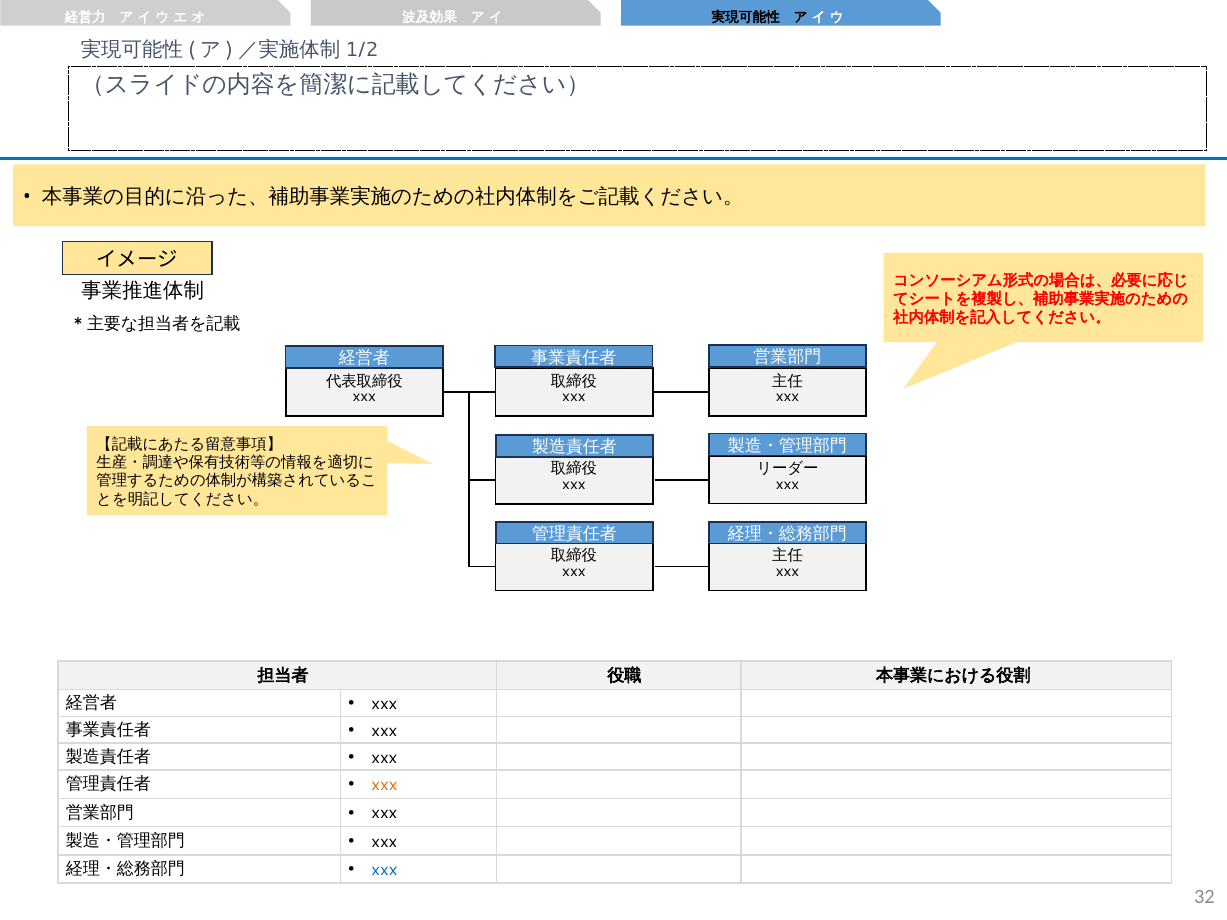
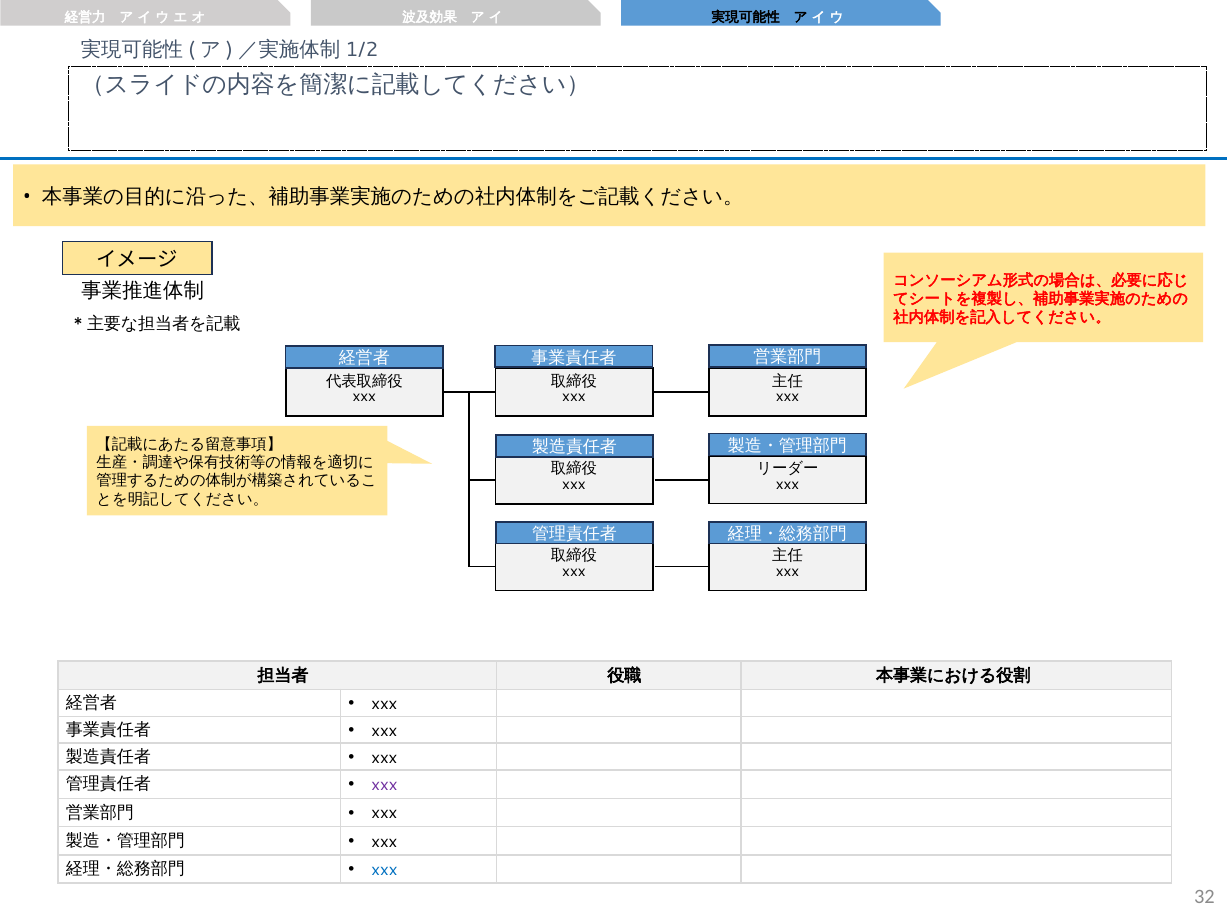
xxx colour: orange -> purple (384, 785)
